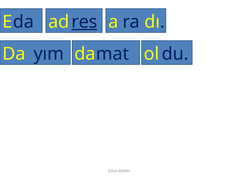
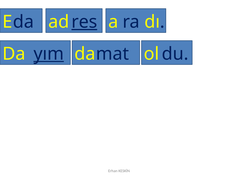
yım underline: none -> present (49, 54)
